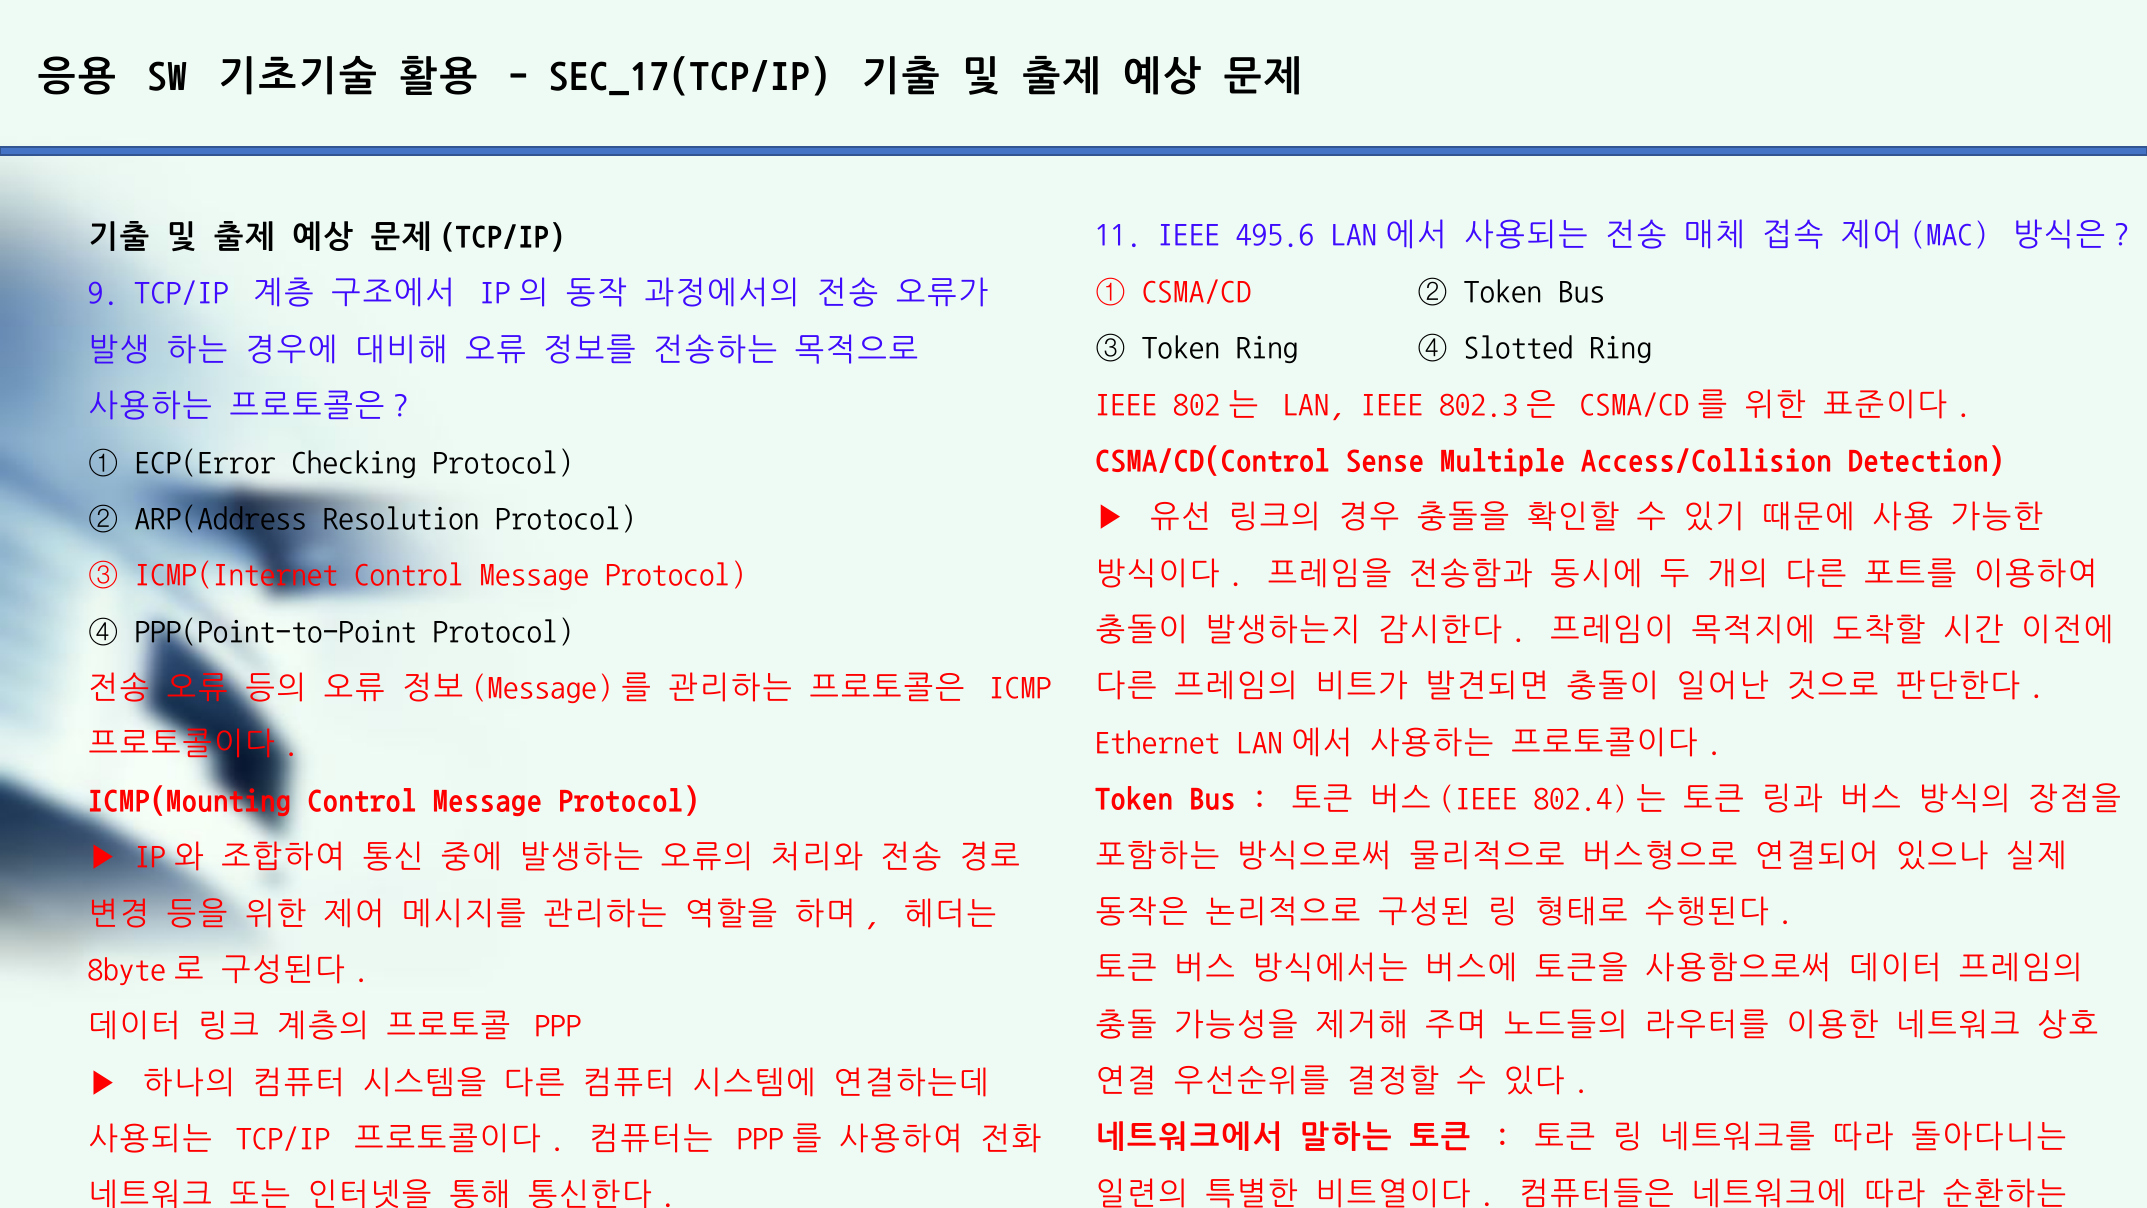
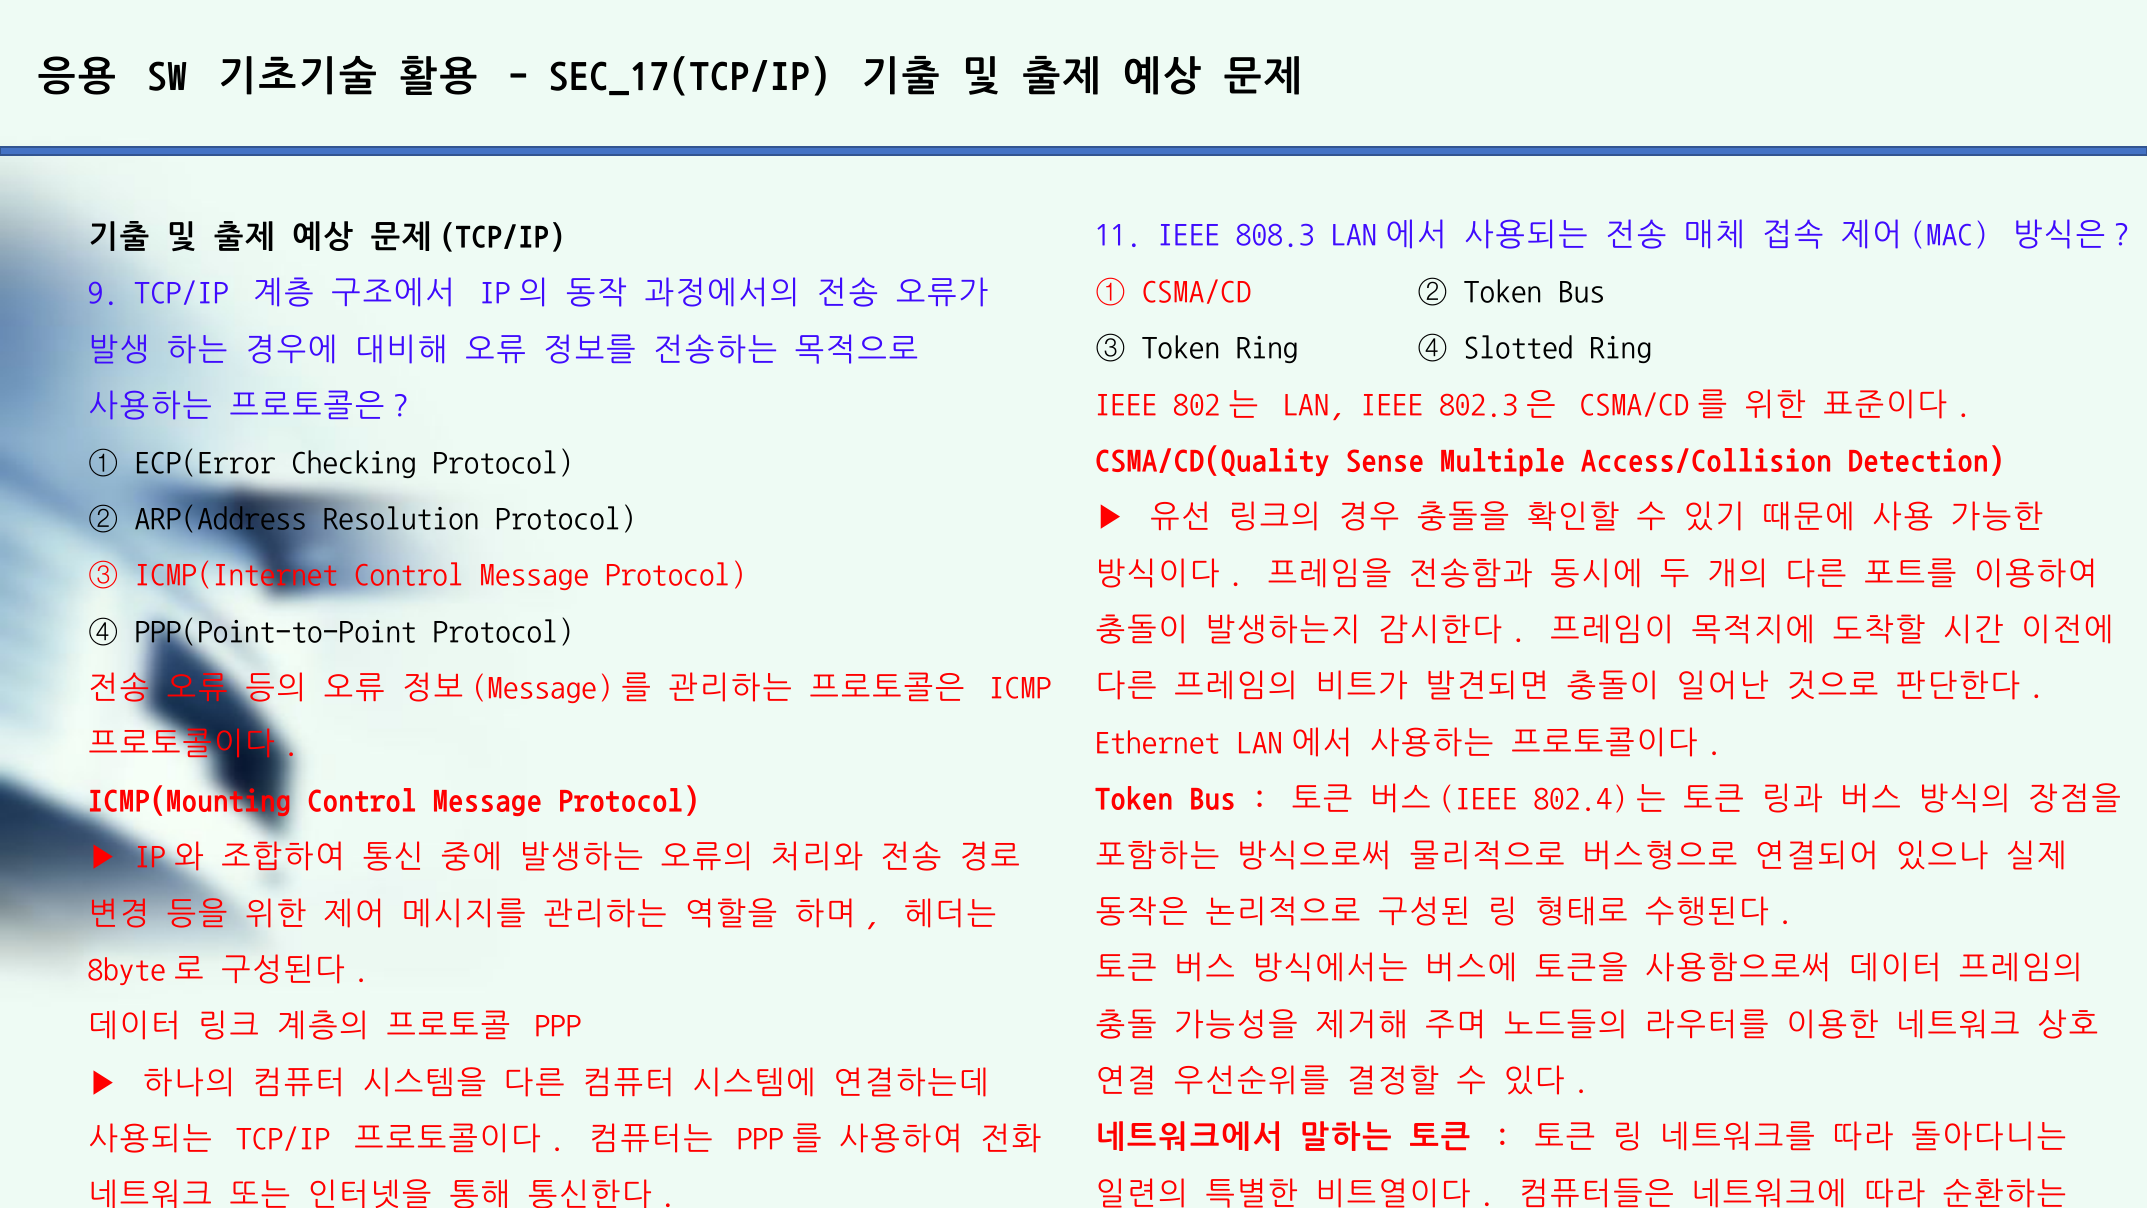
495.6: 495.6 -> 808.3 (1275, 235)
CSMA/CD(Control: CSMA/CD(Control -> CSMA/CD(Quality (1212, 460)
